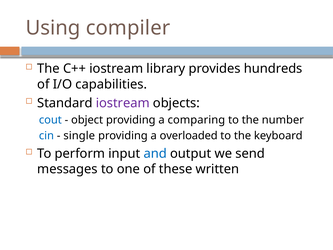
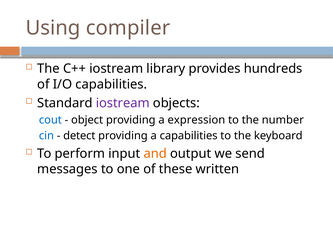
comparing: comparing -> expression (196, 120)
single: single -> detect (79, 136)
a overloaded: overloaded -> capabilities (189, 136)
and colour: blue -> orange (155, 153)
